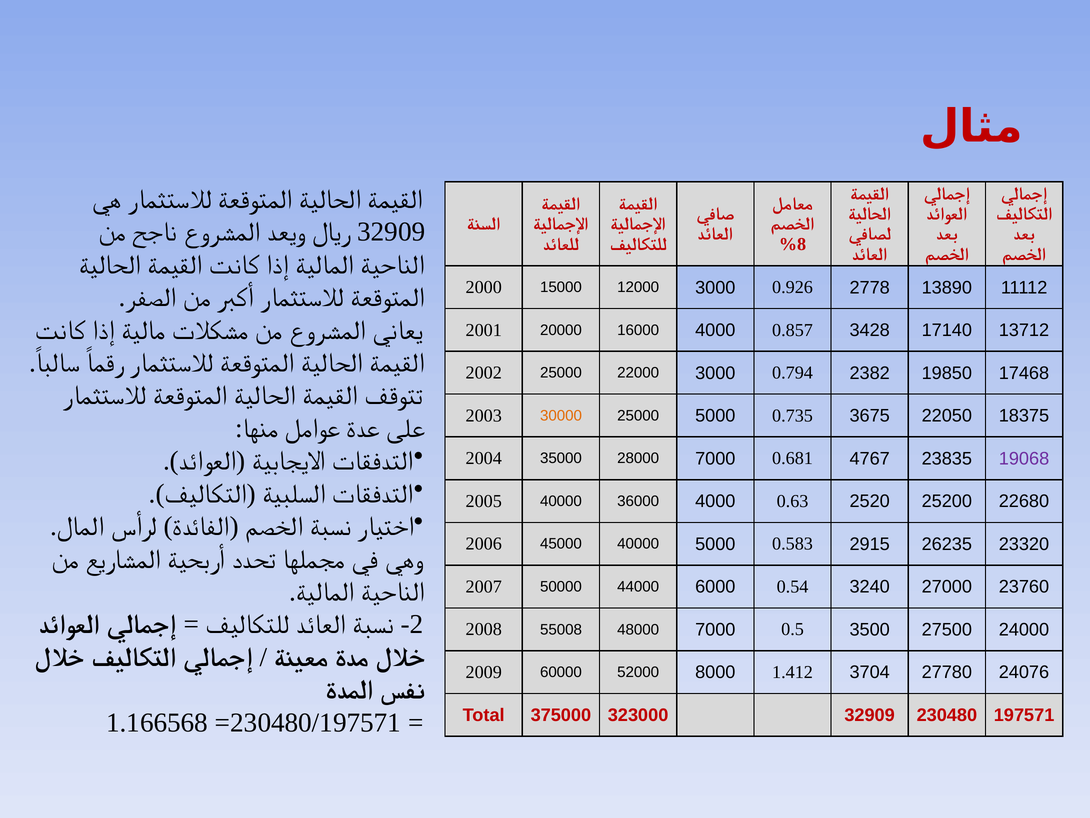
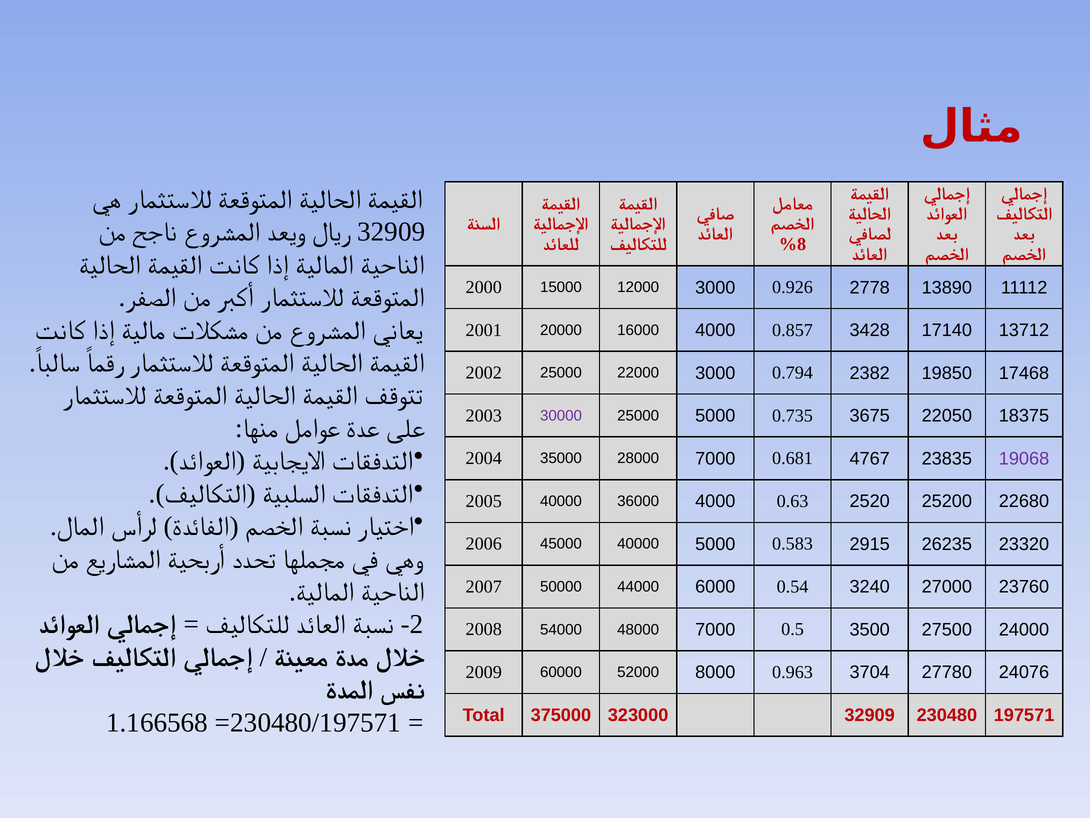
30000 colour: orange -> purple (561, 415)
55008: 55008 -> 54000 (561, 629)
1.412: 1.412 -> 0.963 (793, 672)
